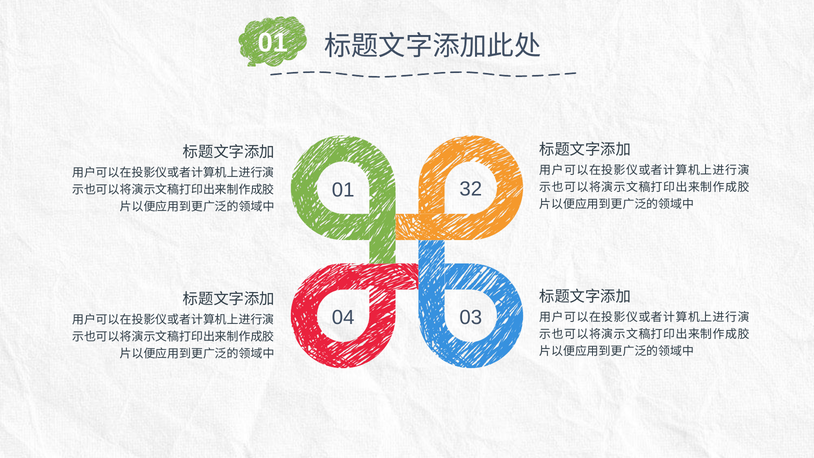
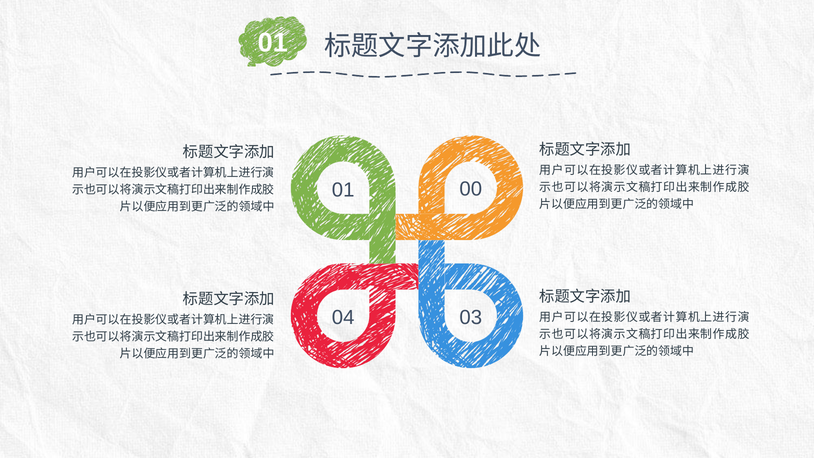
32: 32 -> 00 (471, 189)
